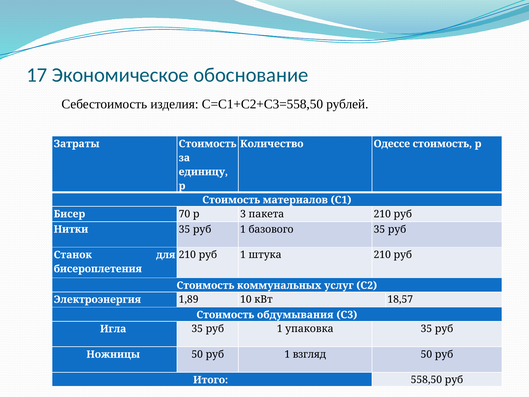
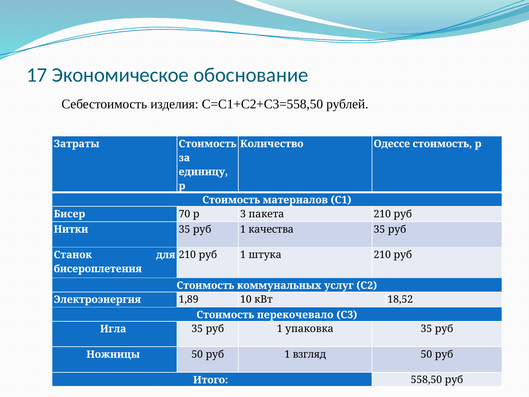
базового: базового -> качества (271, 229)
18,57: 18,57 -> 18,52 (400, 299)
обдумывания: обдумывания -> перекочевало (295, 315)
